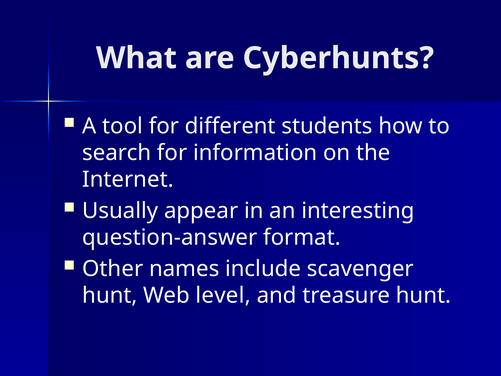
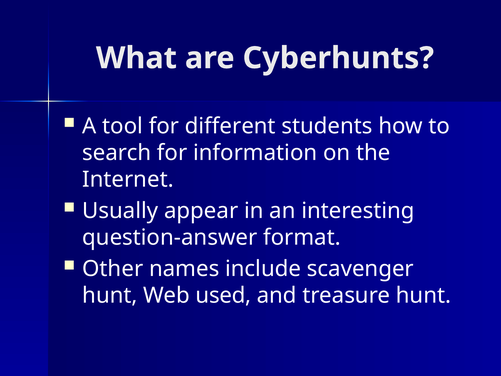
level: level -> used (223, 295)
